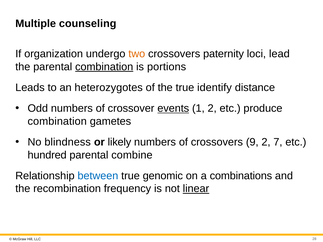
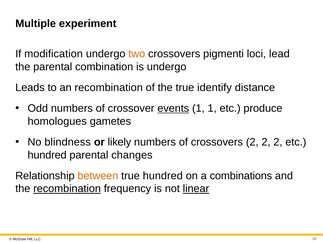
counseling: counseling -> experiment (88, 24)
organization: organization -> modification (54, 54)
paternity: paternity -> pigmenti (224, 54)
combination underline: present -> none (104, 67)
is portions: portions -> undergo (167, 67)
an heterozygotes: heterozygotes -> recombination (109, 88)
1 2: 2 -> 1 (212, 108)
combination: combination -> homologues (57, 121)
crossovers 9: 9 -> 2 (252, 142)
7: 7 -> 2 (278, 142)
combine: combine -> changes (132, 155)
between colour: blue -> orange (98, 176)
true genomic: genomic -> hundred (163, 176)
recombination underline: none -> present (67, 189)
